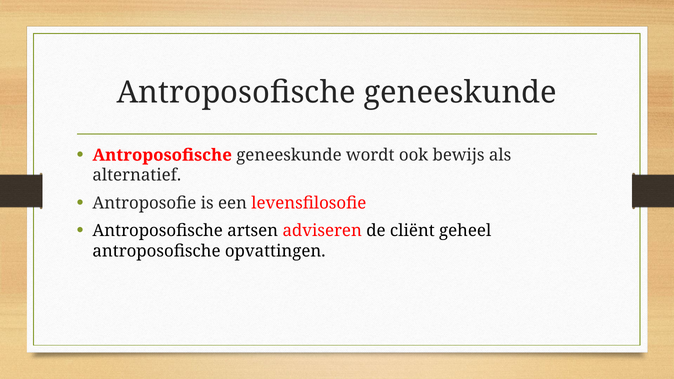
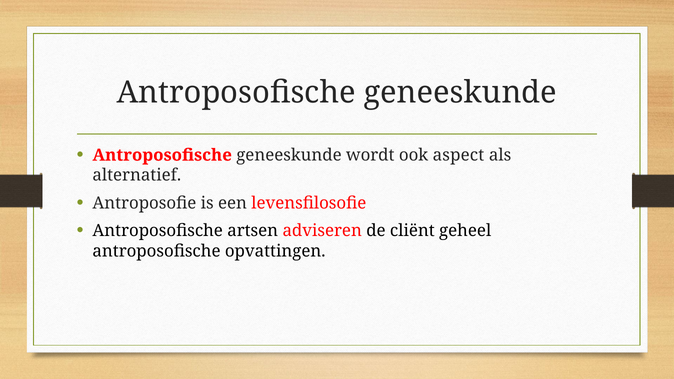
bewijs: bewijs -> aspect (458, 155)
